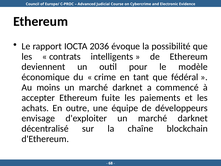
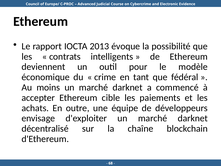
2036: 2036 -> 2013 (99, 46)
fuite: fuite -> cible (111, 98)
